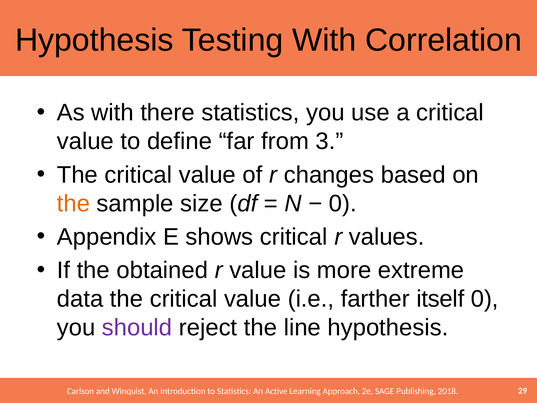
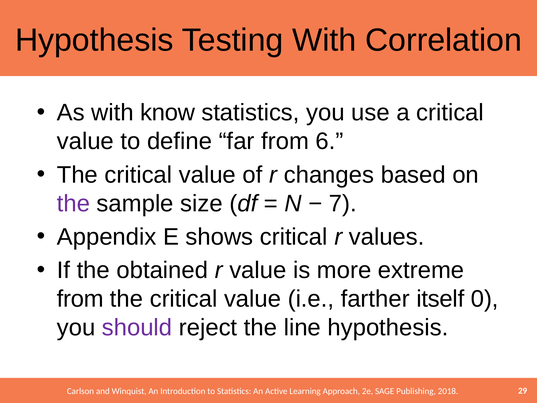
there: there -> know (168, 113)
3: 3 -> 6 (329, 141)
the colour: orange -> purple (73, 203)
0: 0 -> 7 (343, 203)
data: data -> from (80, 299)
